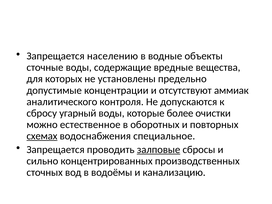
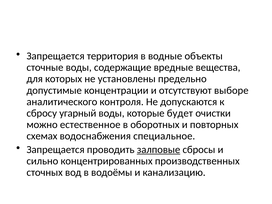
населению: населению -> территория (113, 56)
аммиак: аммиак -> выборе (231, 90)
более: более -> будет (180, 113)
схемах underline: present -> none (42, 136)
